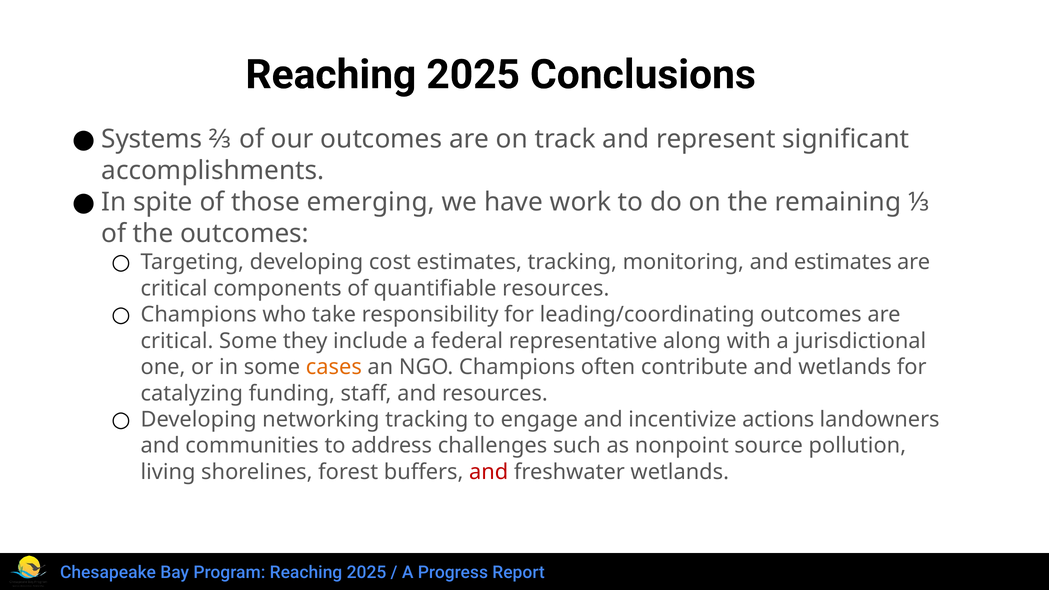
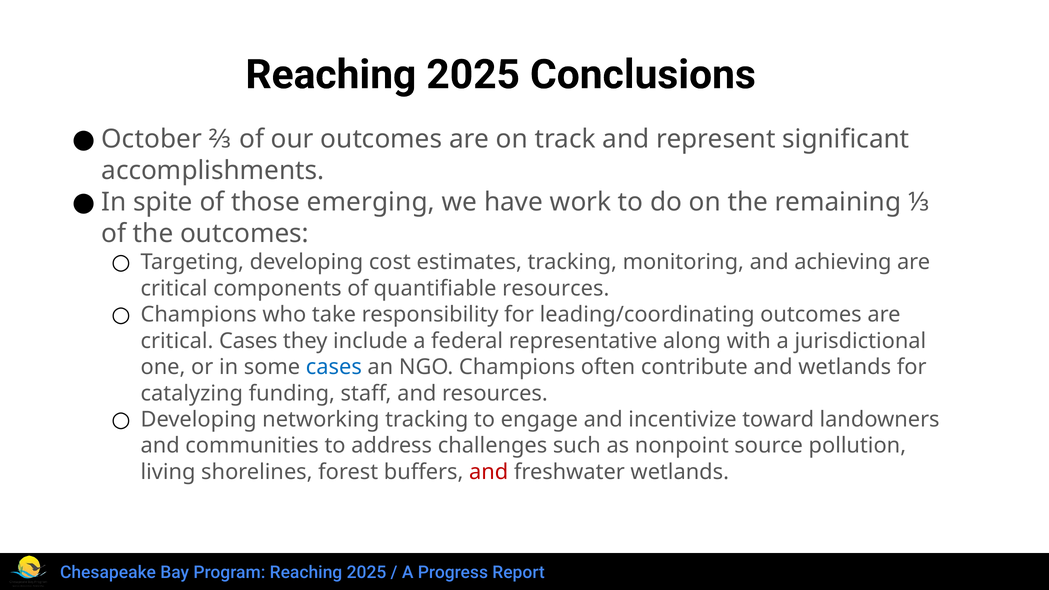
Systems: Systems -> October (152, 139)
and estimates: estimates -> achieving (843, 262)
critical Some: Some -> Cases (248, 341)
cases colour: orange -> blue (334, 367)
actions: actions -> toward (778, 420)
